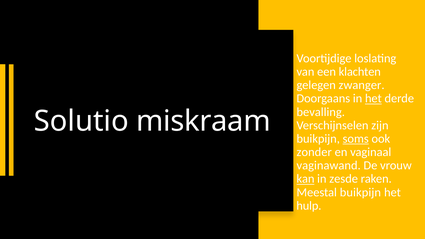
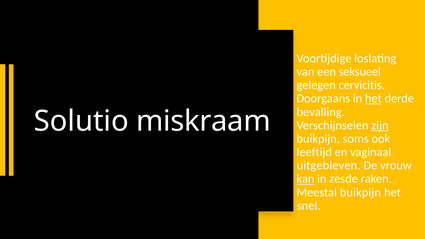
klachten: klachten -> seksueel (360, 72)
zwanger: zwanger -> cervicitis (362, 85)
zijn underline: none -> present (380, 125)
soms underline: present -> none (356, 139)
zonder: zonder -> leeftijd (314, 152)
vaginawand: vaginawand -> uitgebleven (329, 166)
hulp: hulp -> snel (309, 206)
